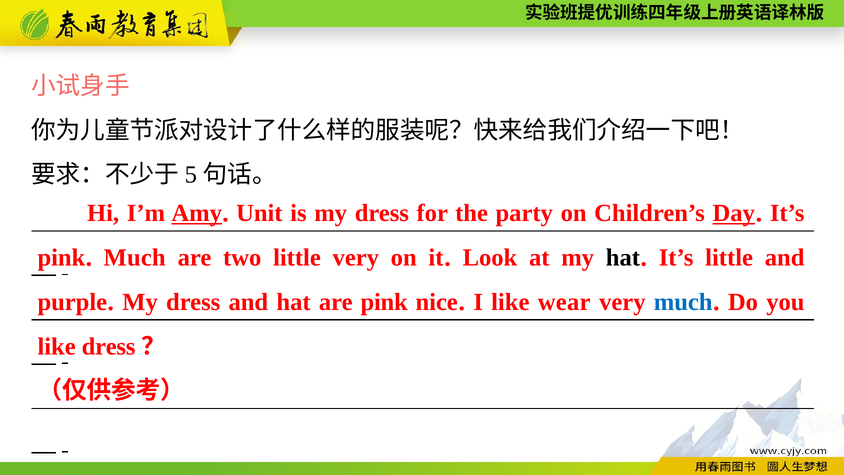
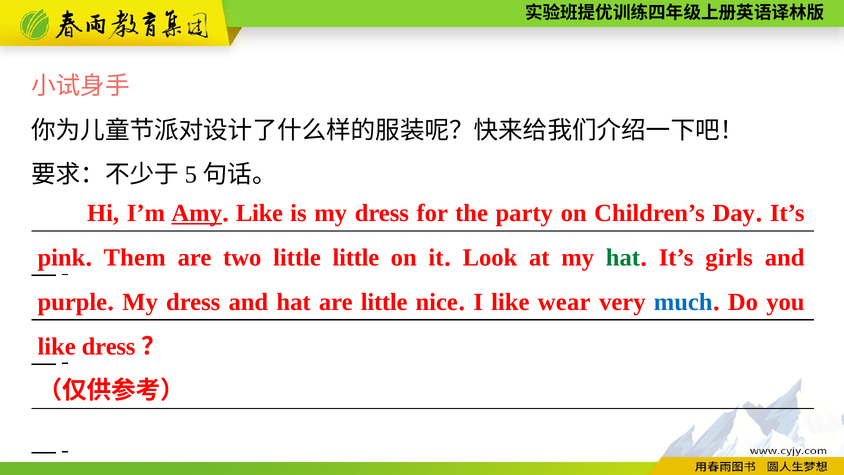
Unit: Unit -> Like (259, 213)
Day underline: present -> none (734, 213)
Much: Much -> Them (135, 258)
little very: very -> little (356, 258)
hat colour: black -> green (623, 258)
It’s little: little -> girls (729, 258)
are pink: pink -> little (384, 302)
